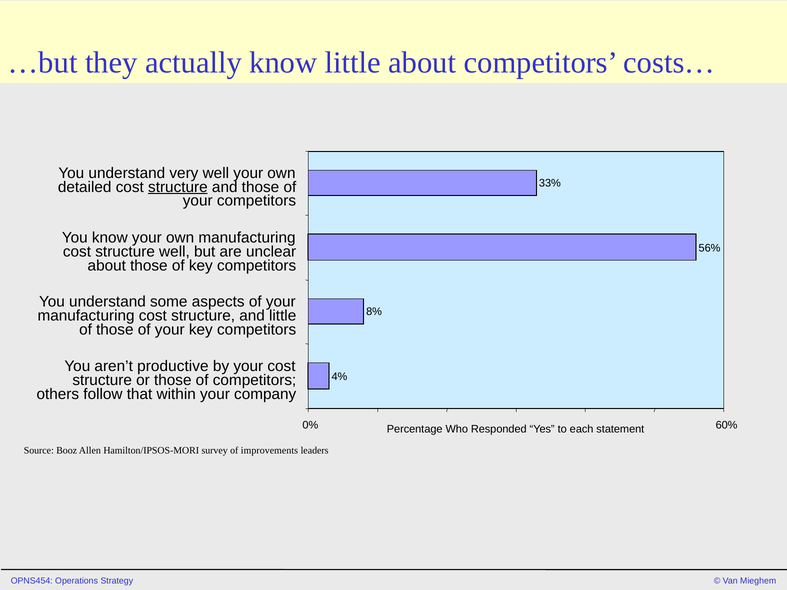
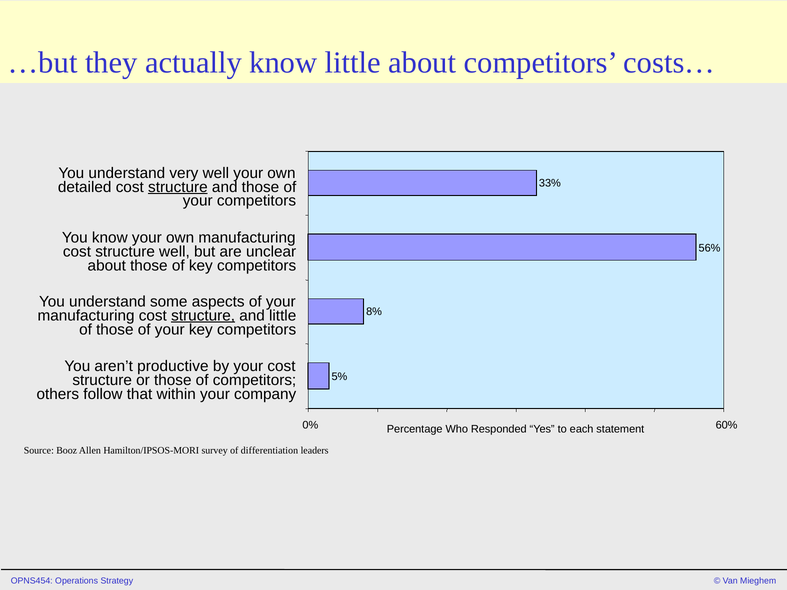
structure underline: none -> present (203, 316)
4%: 4% -> 5% (339, 377)
improvements: improvements -> differentiation (269, 451)
